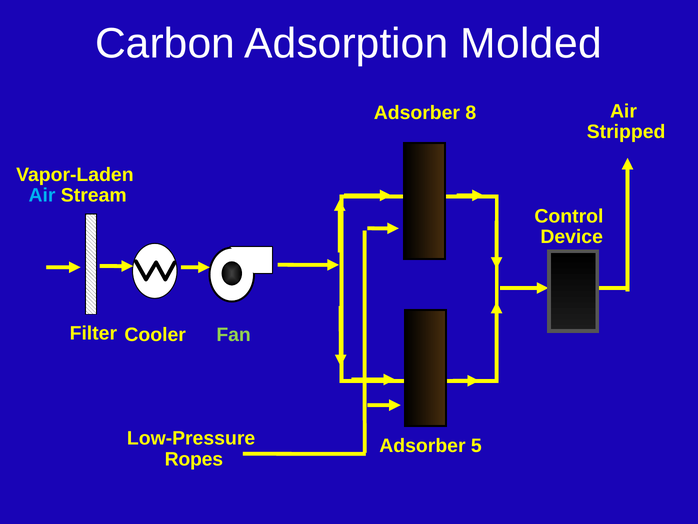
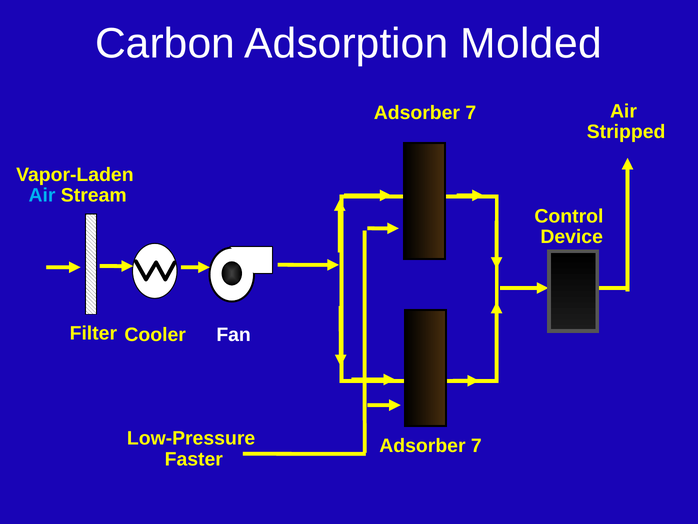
8: 8 -> 7 (471, 113)
Fan colour: light green -> white (234, 334)
5: 5 -> 7 (476, 445)
Ropes: Ropes -> Faster (194, 459)
